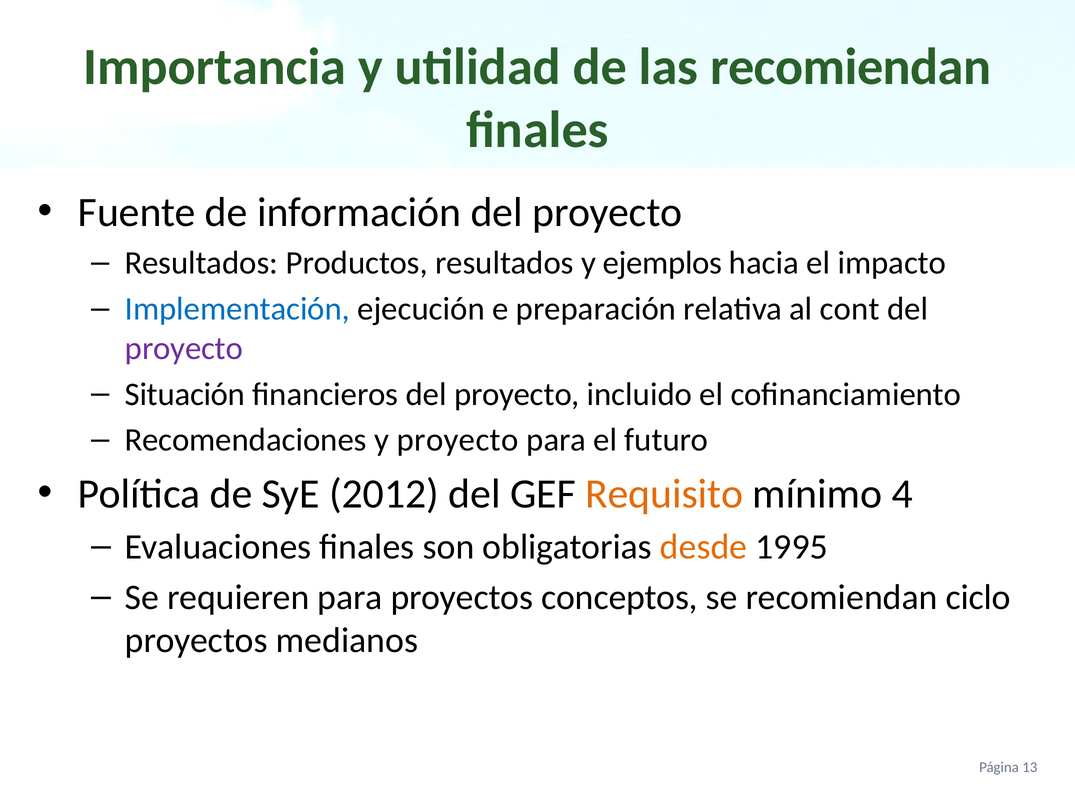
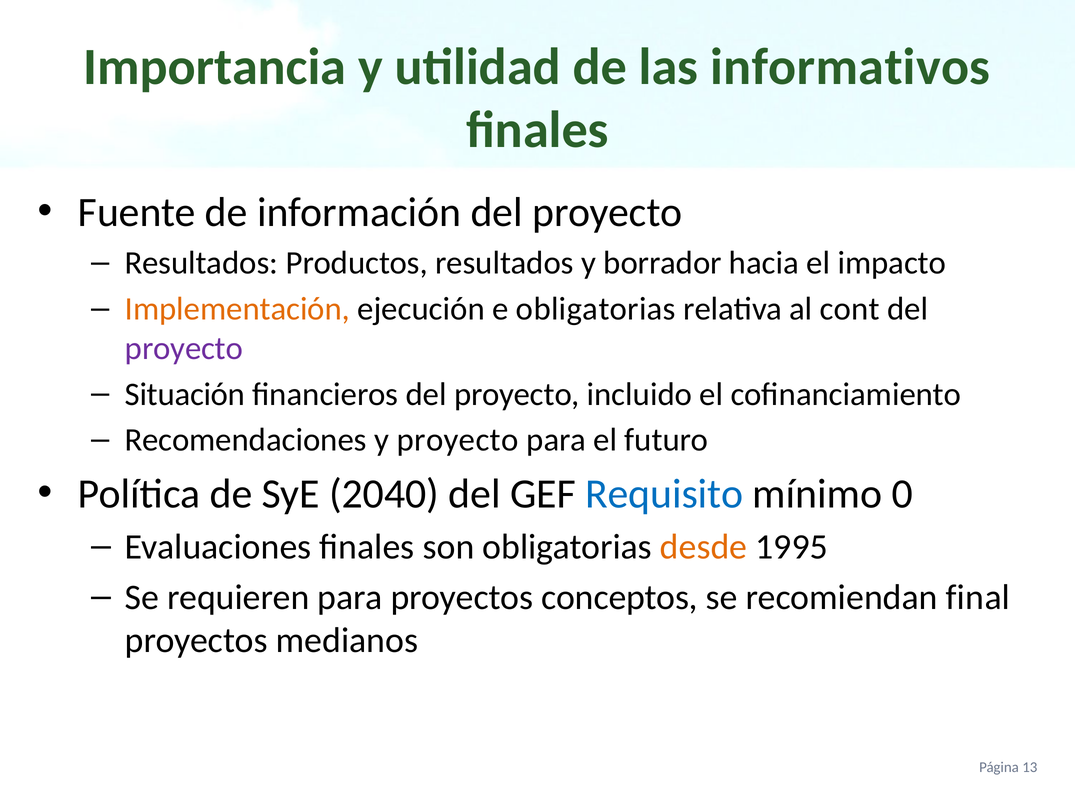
las recomiendan: recomiendan -> informativos (850, 67)
ejemplos: ejemplos -> borrador (663, 263)
Implementación colour: blue -> orange (238, 309)
e preparación: preparación -> obligatorias (596, 309)
2012: 2012 -> 2040 (384, 494)
Requisito colour: orange -> blue (664, 494)
4: 4 -> 0 (902, 494)
ciclo: ciclo -> final (978, 597)
